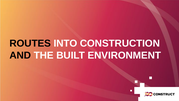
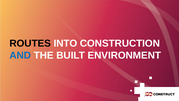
AND colour: black -> blue (20, 55)
